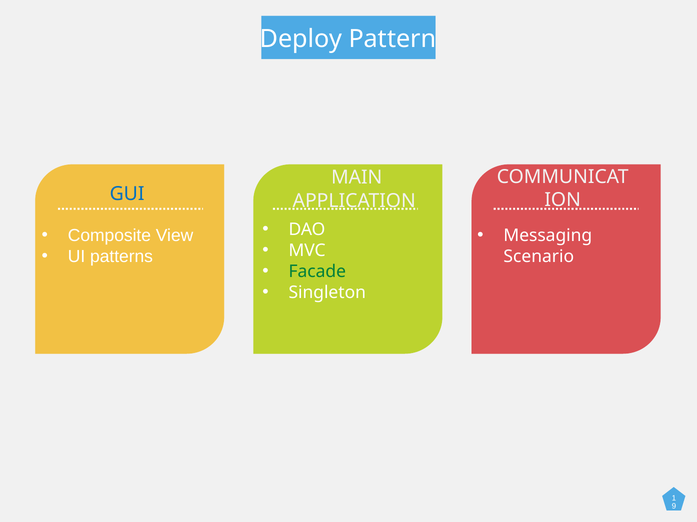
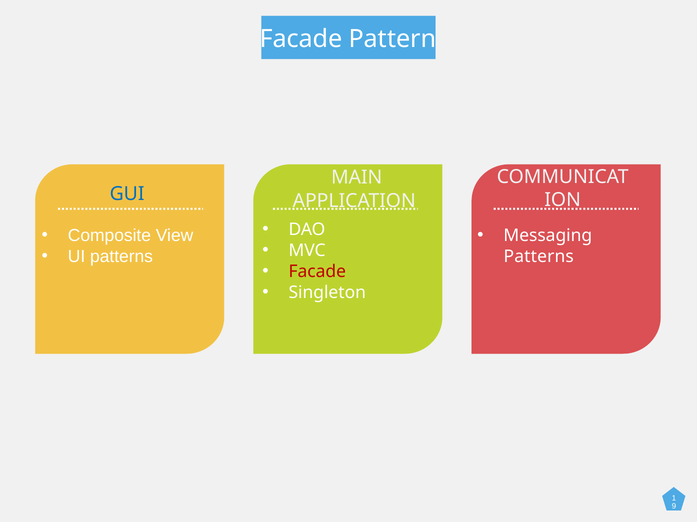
Deploy: Deploy -> Facade (301, 39)
Scenario: Scenario -> Patterns (539, 257)
Facade colour: green -> red (317, 272)
